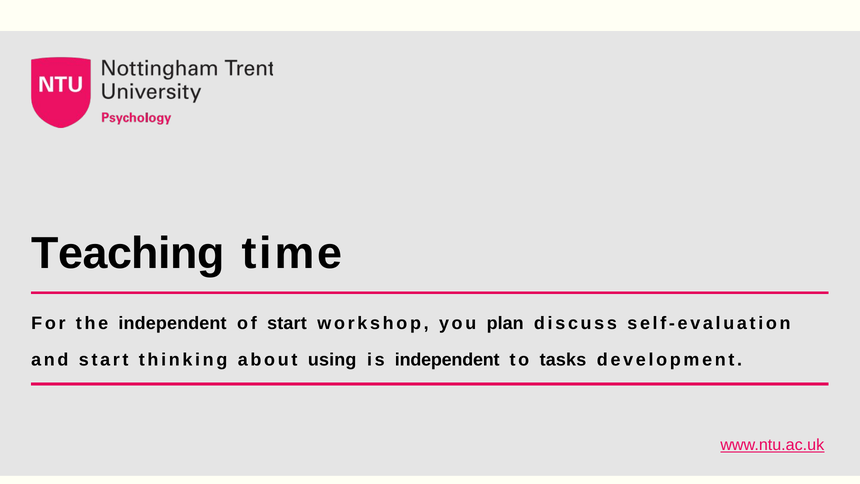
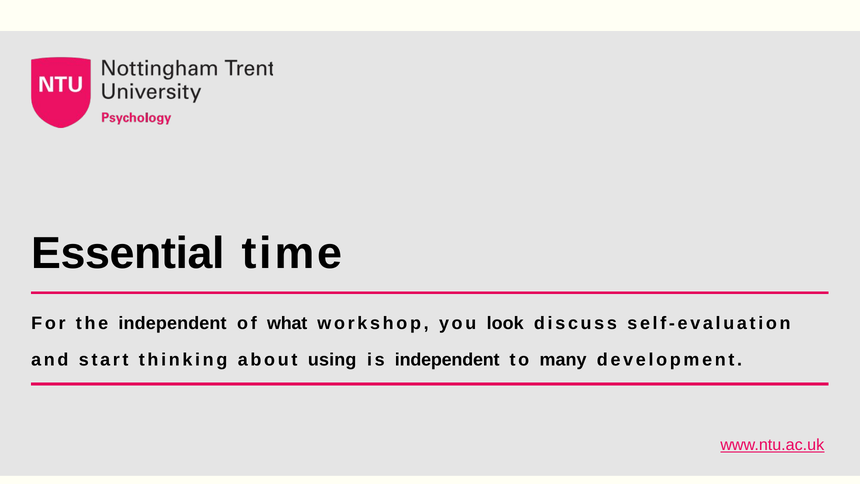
Teaching: Teaching -> Essential (128, 253)
of start: start -> what (287, 323)
plan: plan -> look (505, 323)
tasks: tasks -> many (563, 360)
